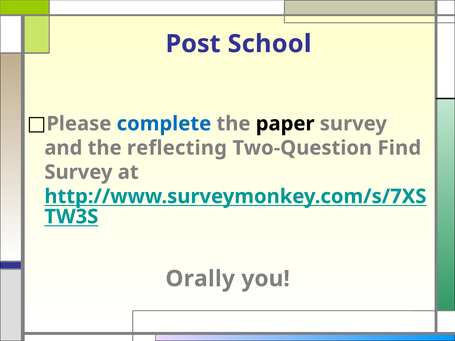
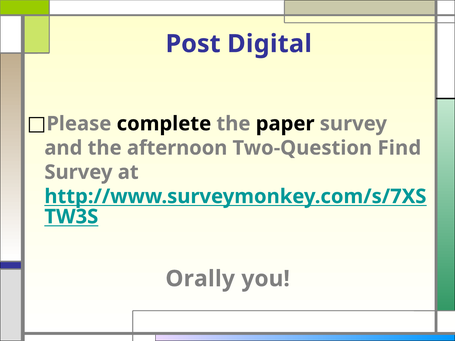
School: School -> Digital (269, 44)
complete colour: blue -> black (164, 124)
reflecting: reflecting -> afternoon (177, 148)
